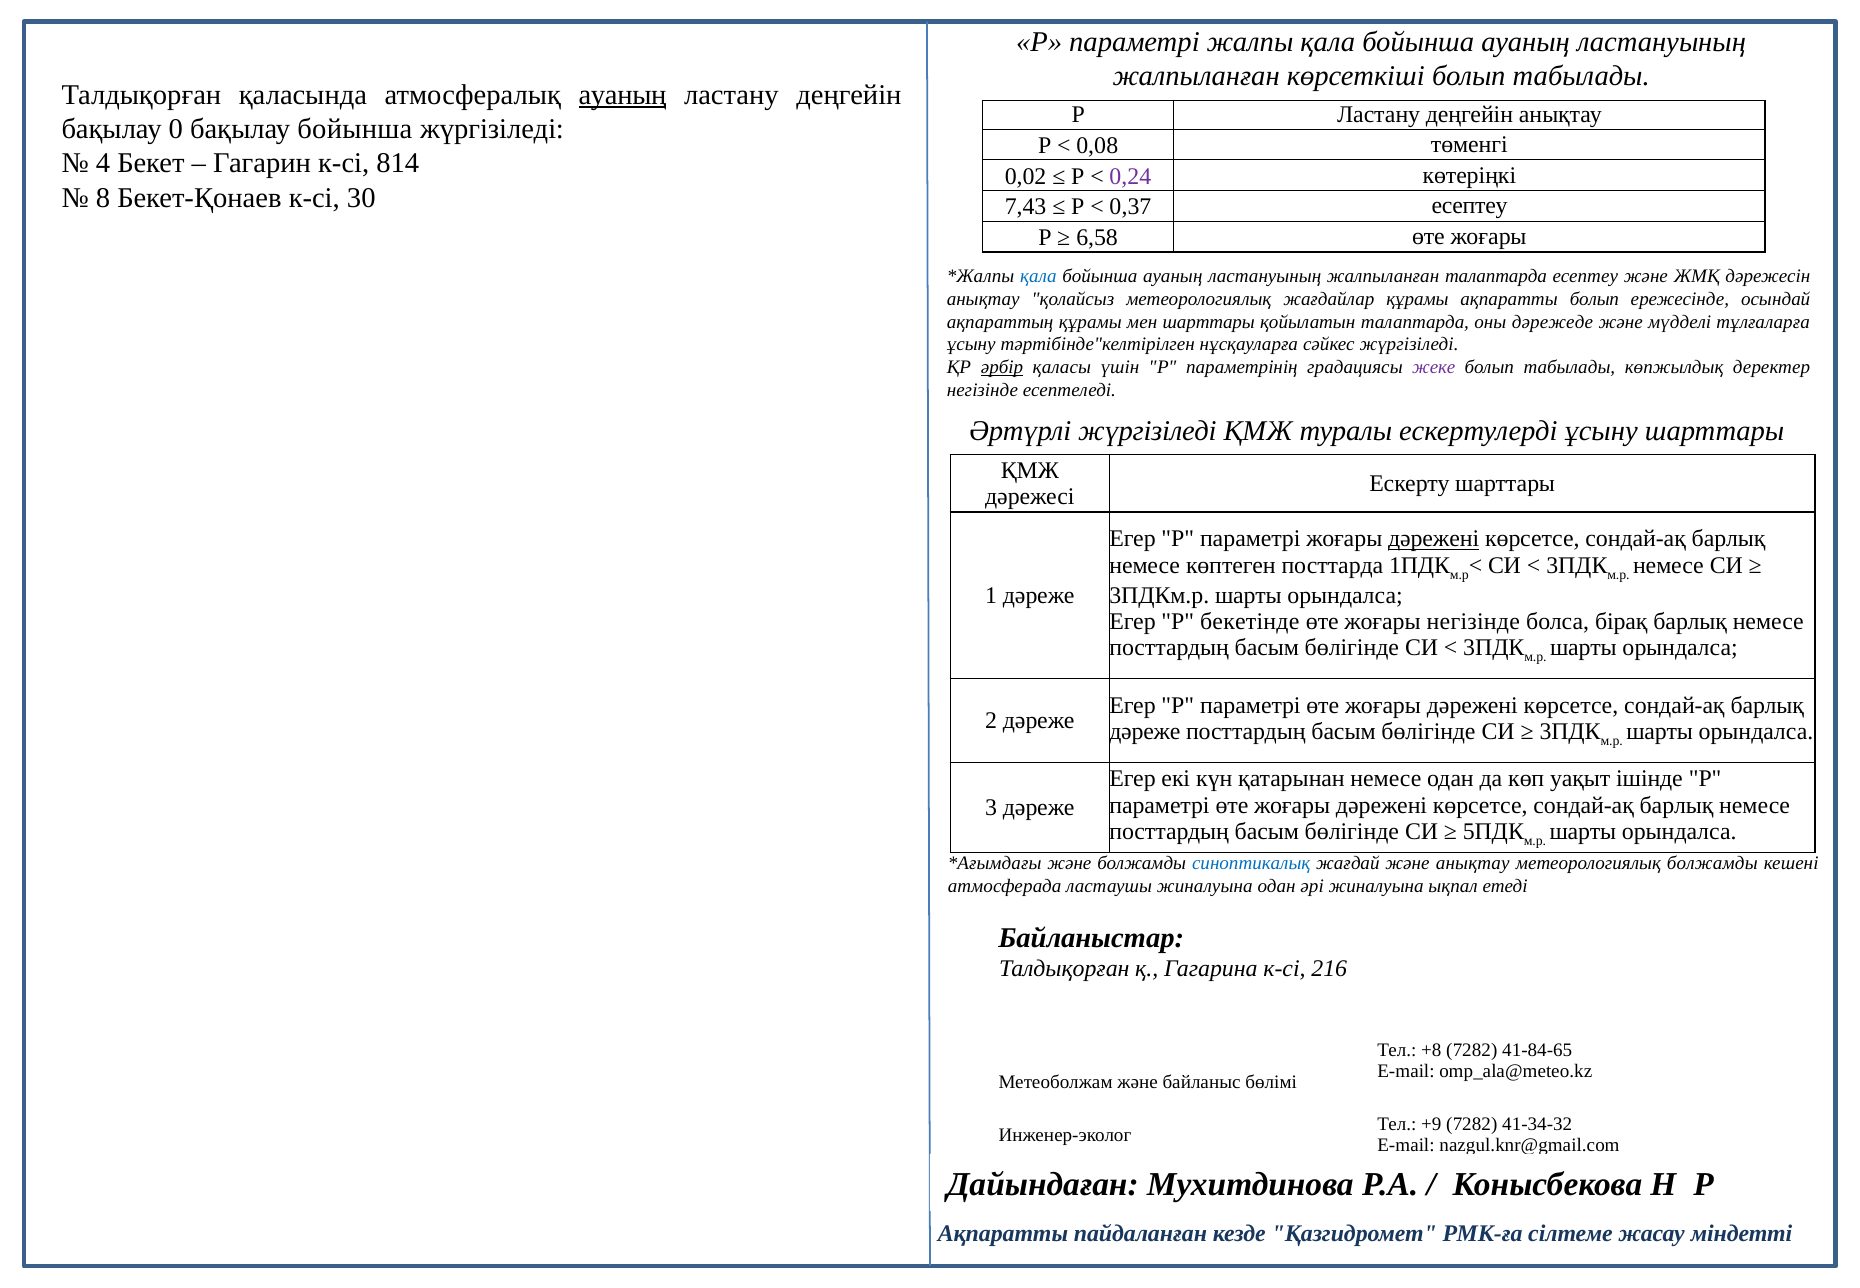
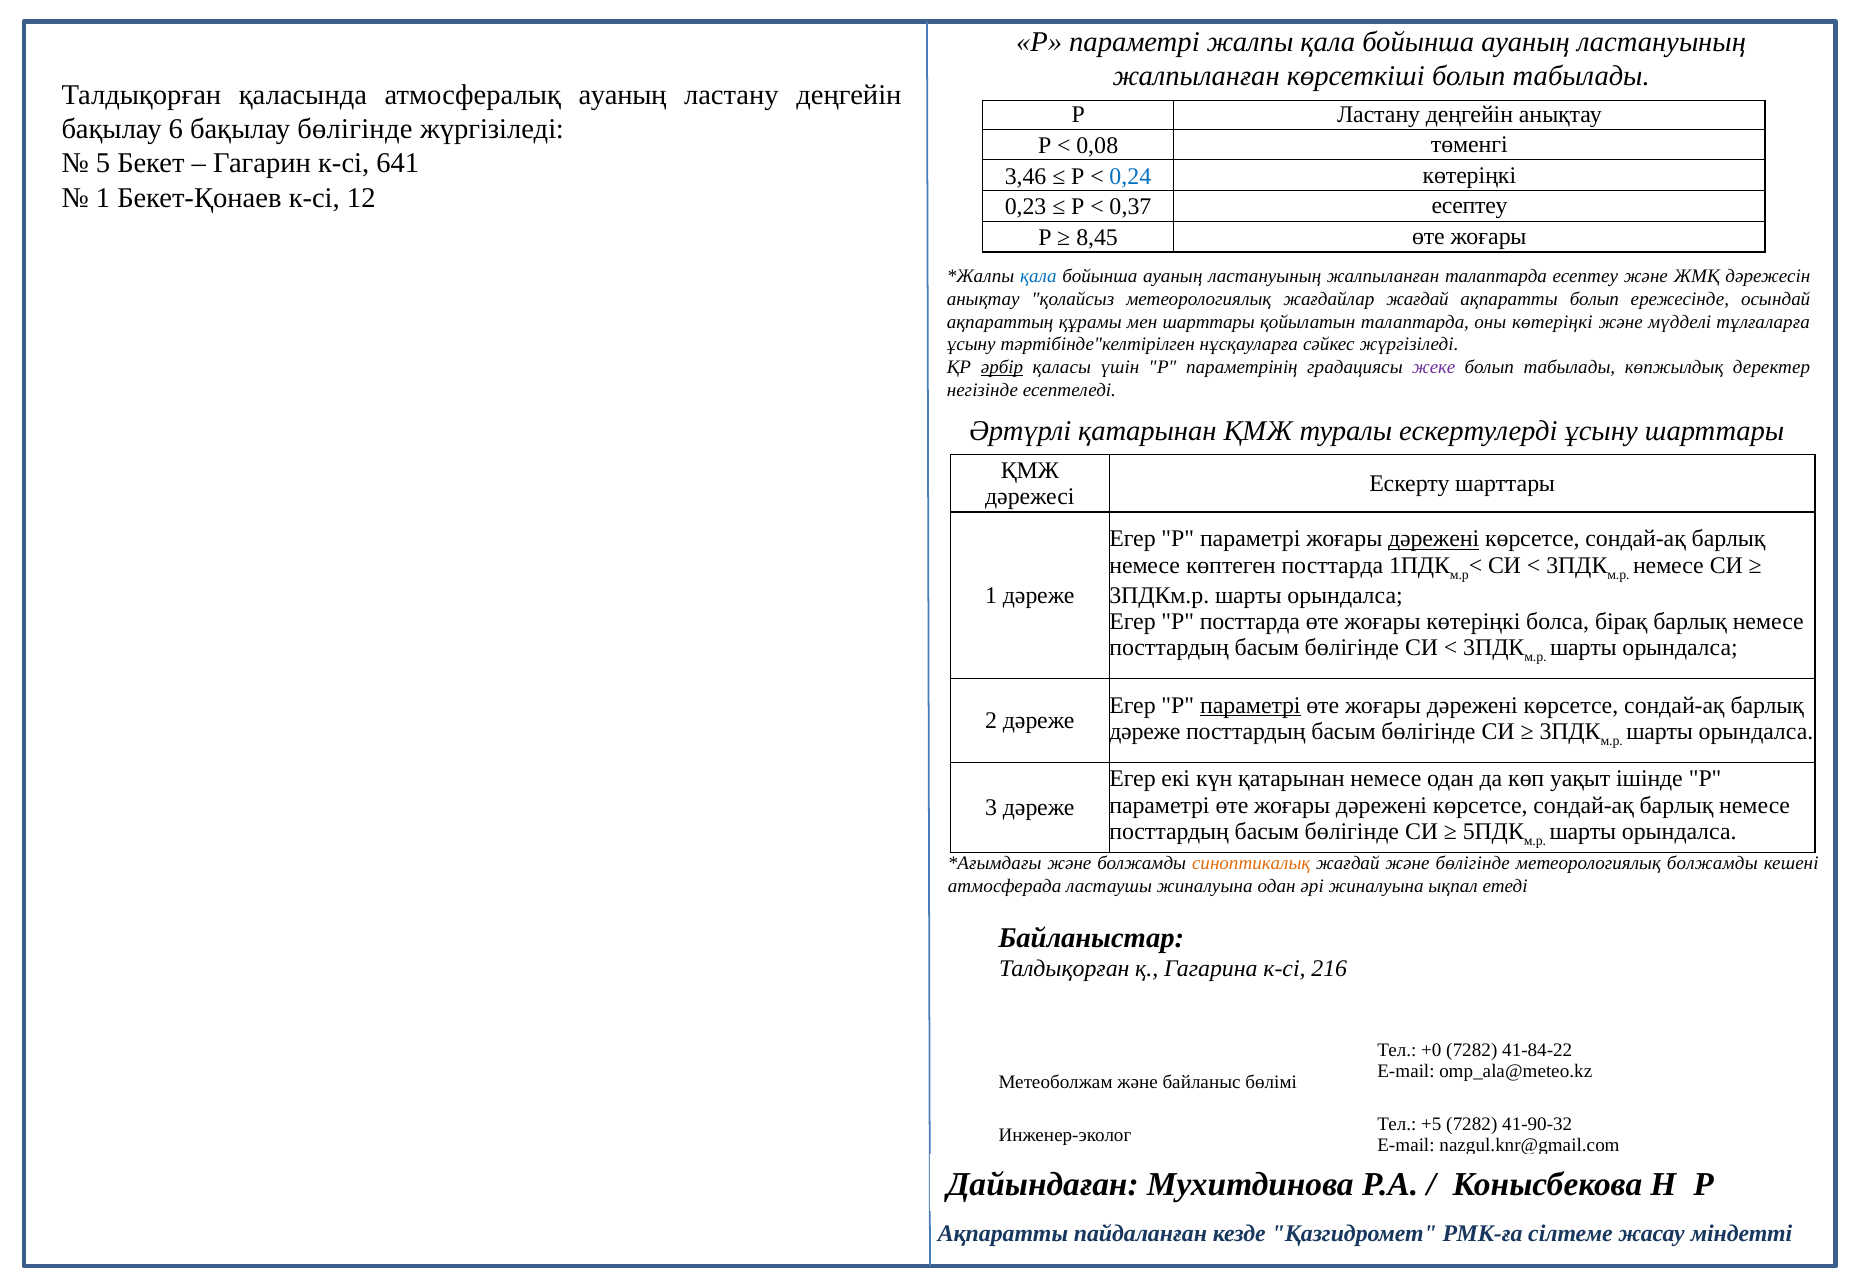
ауаның underline: present -> none (623, 95)
0: 0 -> 6 (176, 129)
бақылау бойынша: бойынша -> бөлігінде (355, 129)
4: 4 -> 5 (103, 163)
814: 814 -> 641 (398, 163)
0,02: 0,02 -> 3,46 (1026, 176)
0,24 colour: purple -> blue (1130, 176)
8: 8 -> 1 (103, 198)
30: 30 -> 12 (361, 198)
7,43: 7,43 -> 0,23 (1026, 207)
6,58: 6,58 -> 8,45 (1097, 238)
жағдайлар құрамы: құрамы -> жағдай (1418, 299)
оны дәрежеде: дәрежеде -> көтеріңкі (1552, 322)
Әртүрлі жүргізіледі: жүргізіледі -> қатарынан (1147, 431)
P бекетінде: бекетінде -> посттарда (1250, 622)
жоғары негізінде: негізінде -> көтеріңкі (1473, 622)
параметрі underline: none -> present (1250, 705)
синоптикалық colour: blue -> orange (1251, 863)
және анықтау: анықтау -> бөлігінде (1473, 863)
+8: +8 -> +0 (1431, 1050)
41-84-65: 41-84-65 -> 41-84-22 (1537, 1050)
+9: +9 -> +5 (1431, 1124)
41-34-32: 41-34-32 -> 41-90-32 (1537, 1124)
